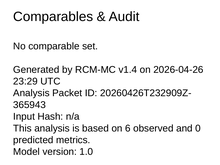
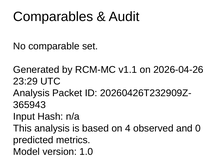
v1.4: v1.4 -> v1.1 (128, 70)
6: 6 -> 4 (128, 128)
